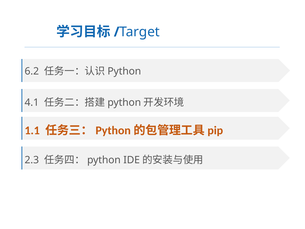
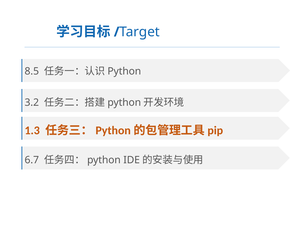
6.2: 6.2 -> 8.5 (32, 71)
4.1: 4.1 -> 3.2 (32, 102)
1.1: 1.1 -> 1.3 (32, 130)
2.3: 2.3 -> 6.7 (32, 160)
